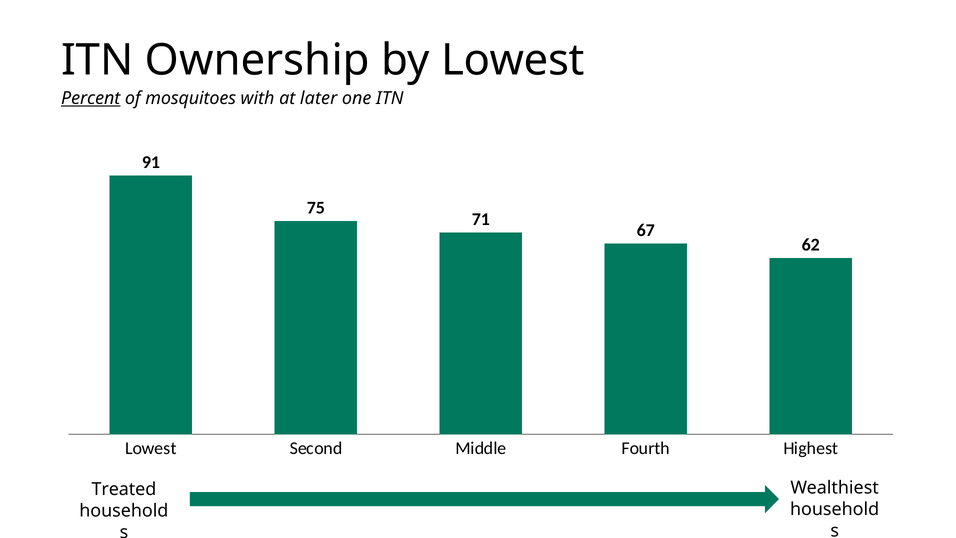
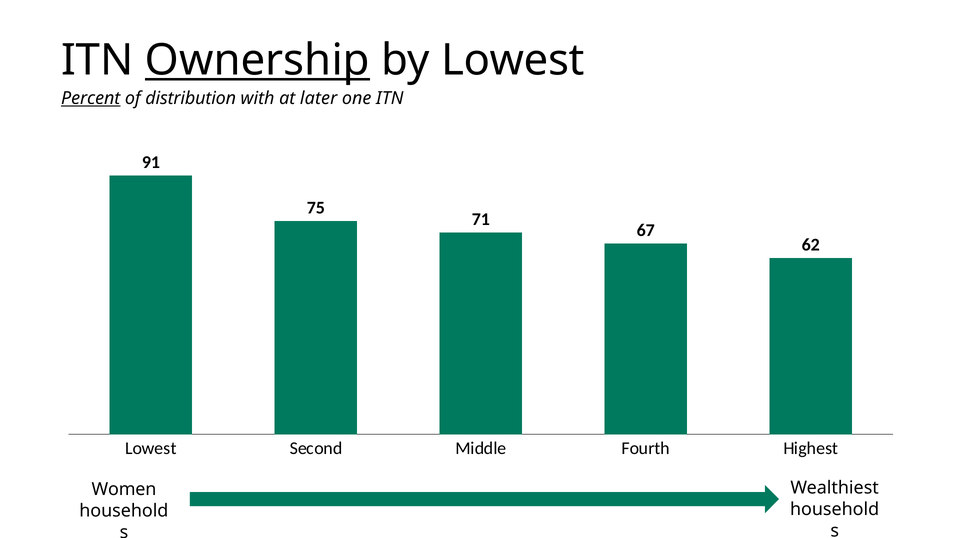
Ownership underline: none -> present (257, 60)
mosquitoes: mosquitoes -> distribution (191, 98)
Treated: Treated -> Women (124, 489)
